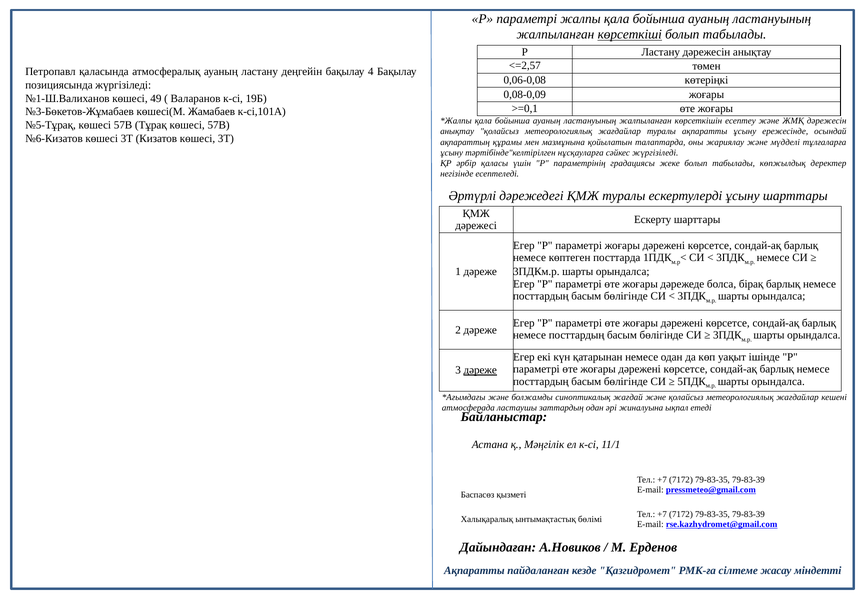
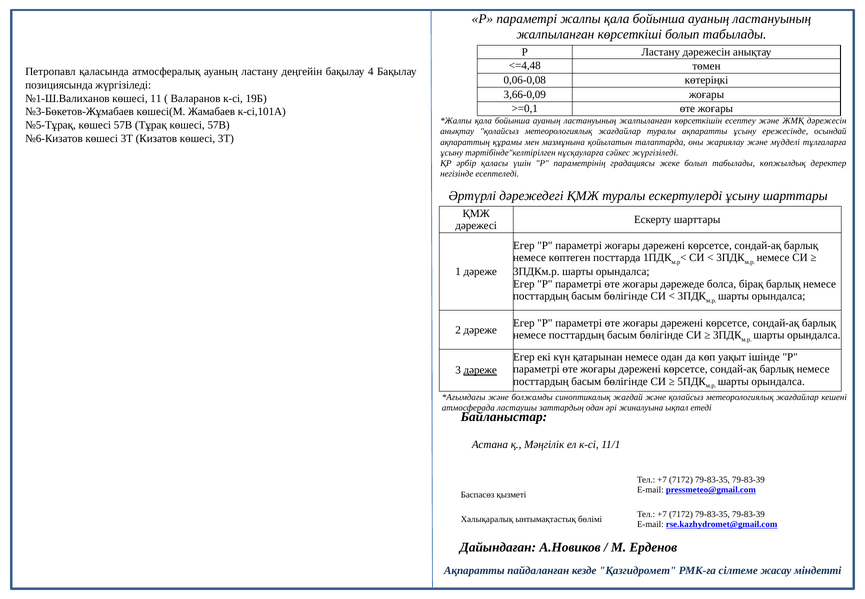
көрсеткіші underline: present -> none (630, 35)
<=2,57: <=2,57 -> <=4,48 (525, 66)
0,08-0,09: 0,08-0,09 -> 3,66-0,09 (525, 94)
49: 49 -> 11 (156, 98)
